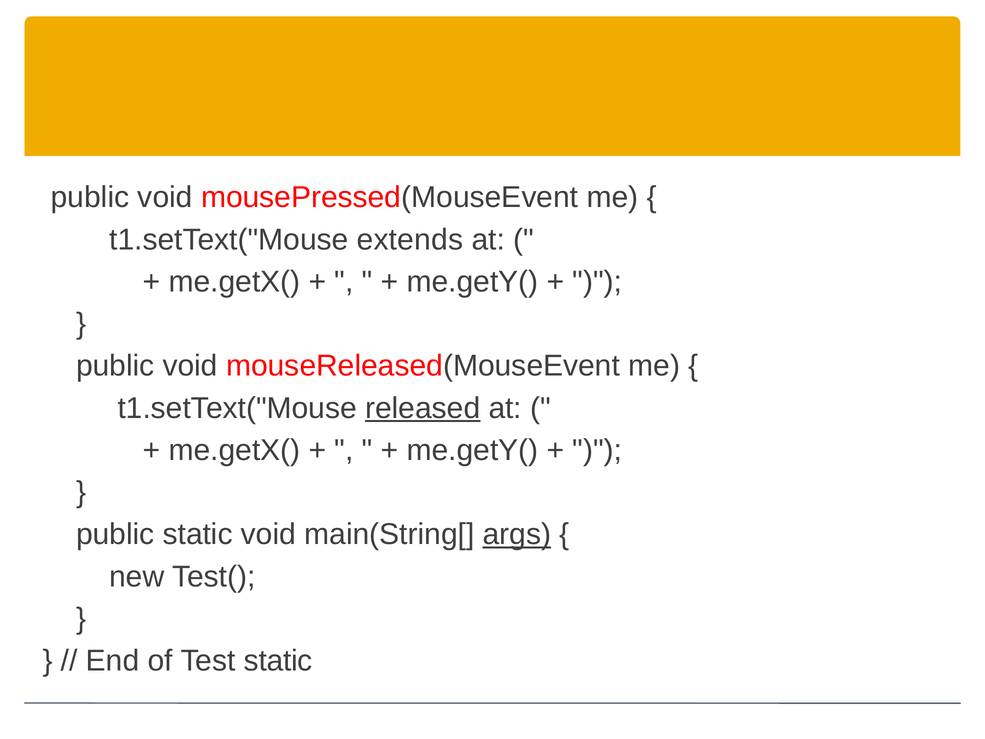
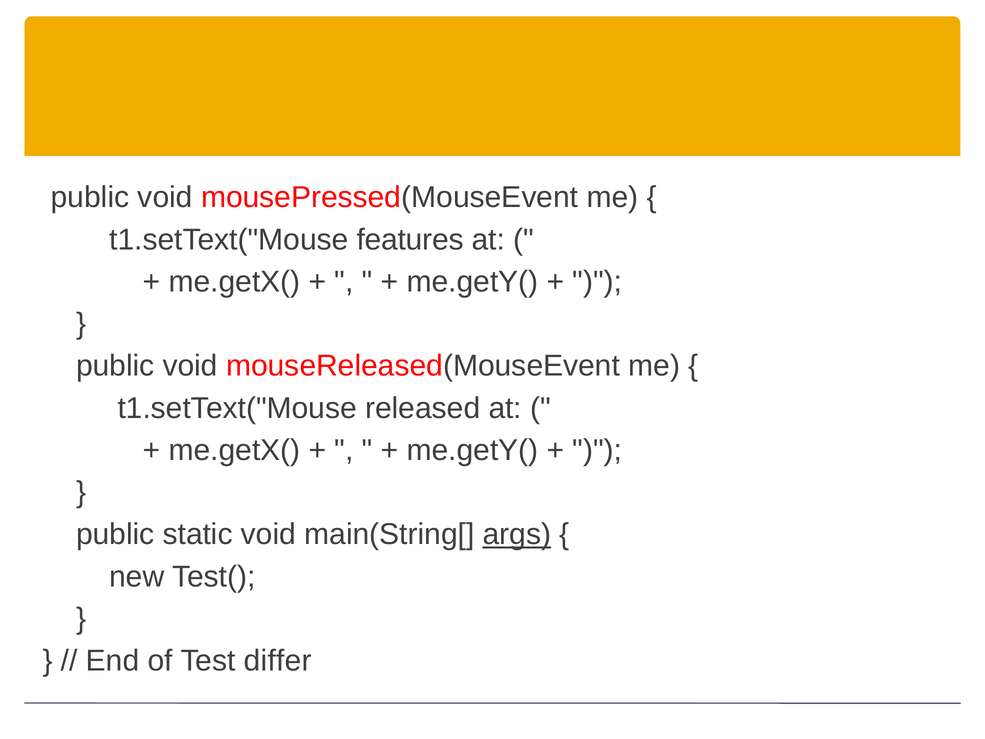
extends: extends -> features (410, 240)
released underline: present -> none (423, 408)
Test static: static -> differ (278, 661)
